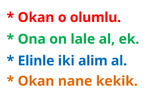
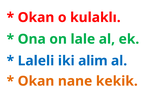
olumlu: olumlu -> kulaklı (95, 18)
Elinle: Elinle -> Laleli (36, 61)
